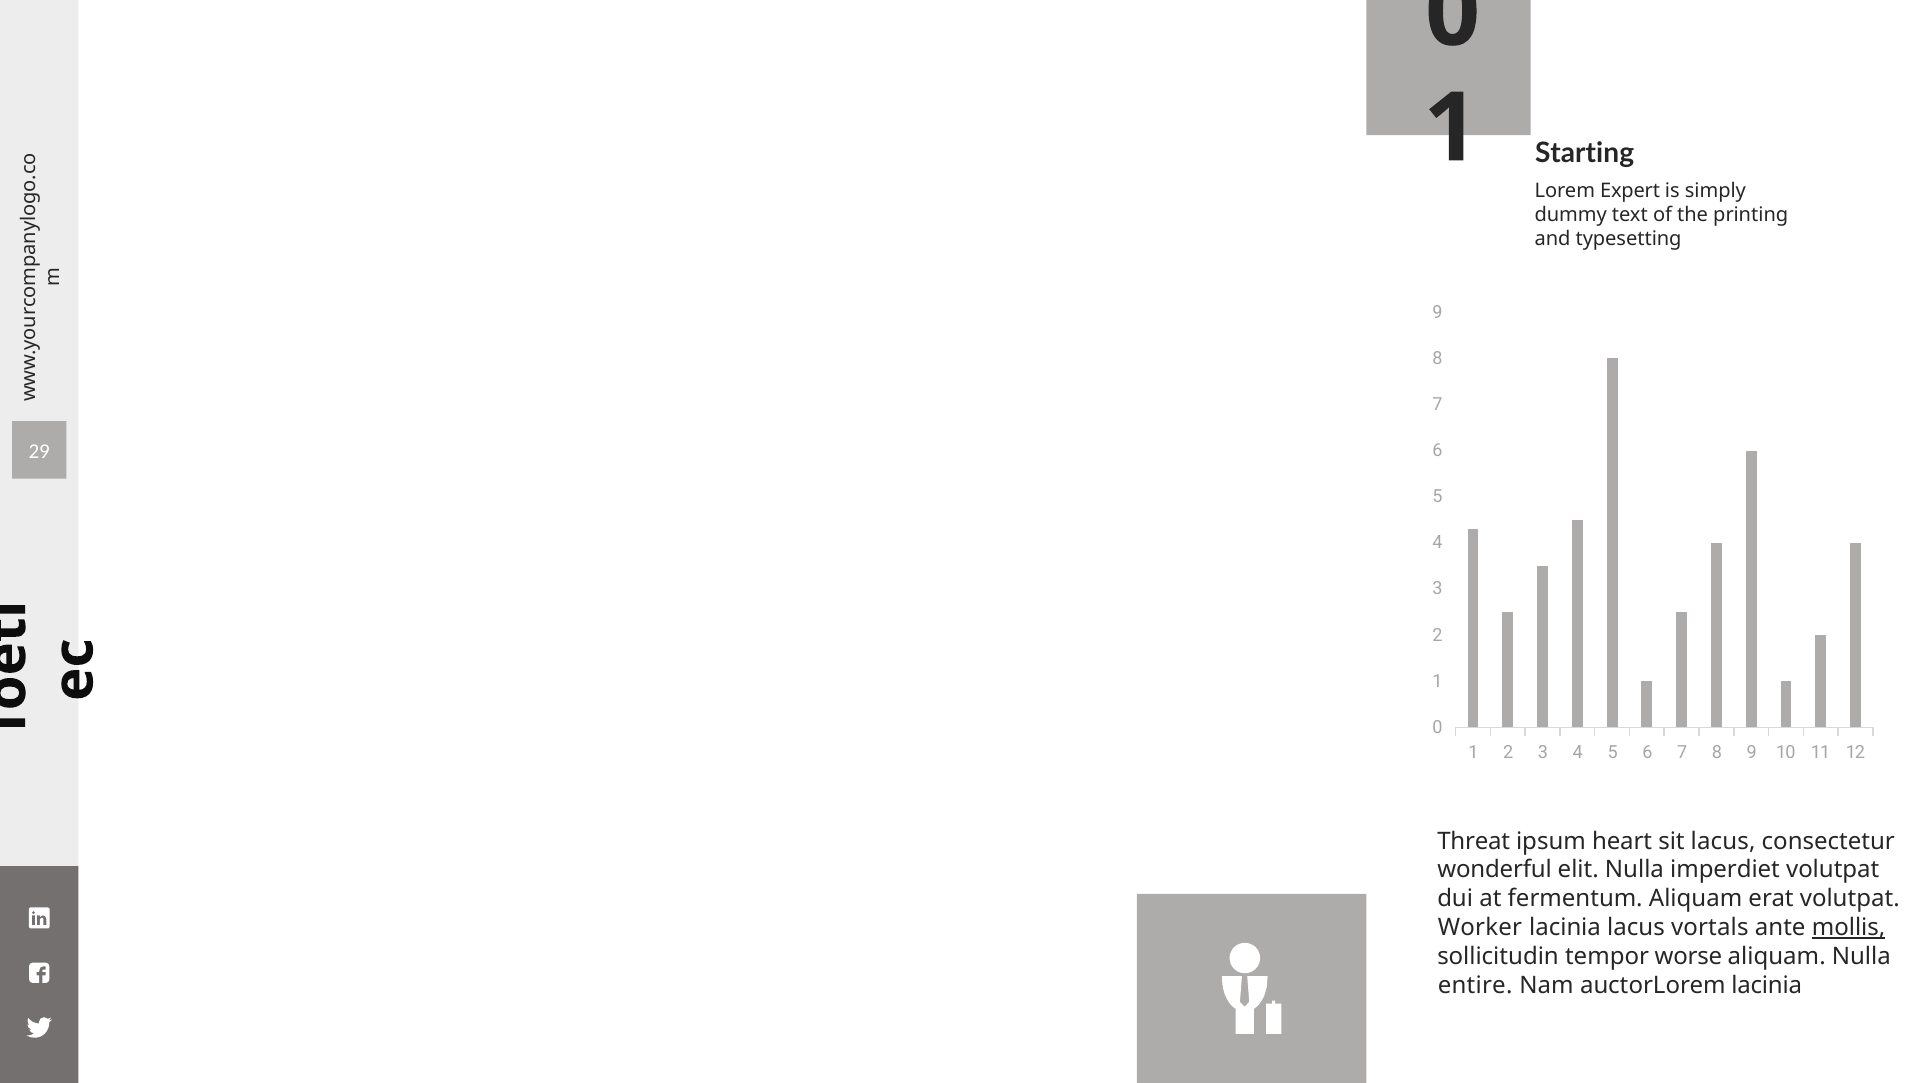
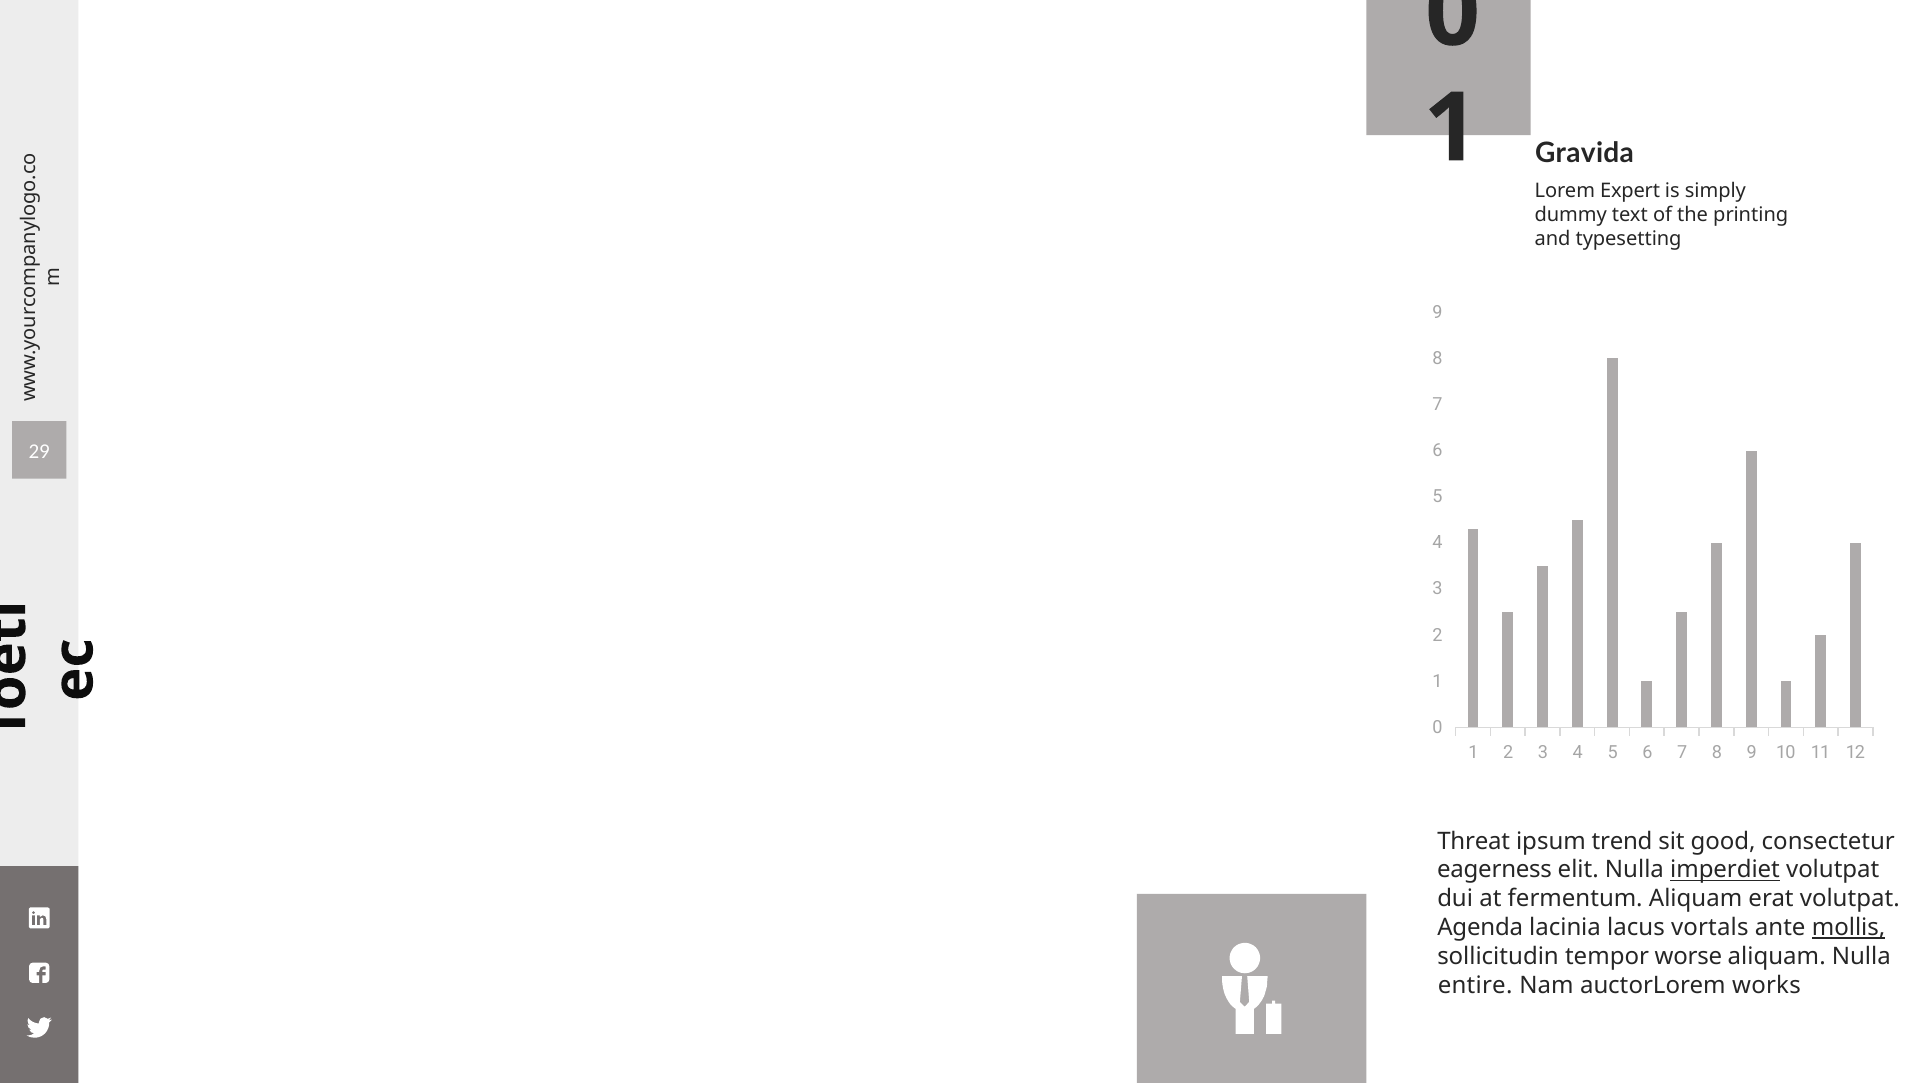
Starting: Starting -> Gravida (1584, 153)
heart: heart -> trend (1622, 841)
sit lacus: lacus -> good (1723, 841)
wonderful: wonderful -> eagerness (1495, 870)
imperdiet underline: none -> present (1725, 870)
Worker: Worker -> Agenda (1480, 928)
auctorLorem lacinia: lacinia -> works (1766, 985)
